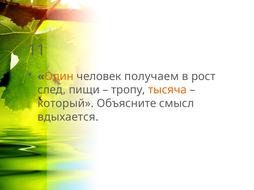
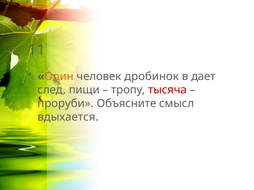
получаем: получаем -> дробинок (152, 77)
рост: рост -> дает (203, 77)
тысяча colour: orange -> red (167, 90)
который: который -> проруби (66, 104)
